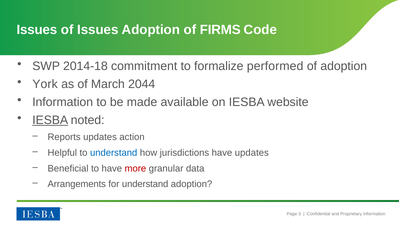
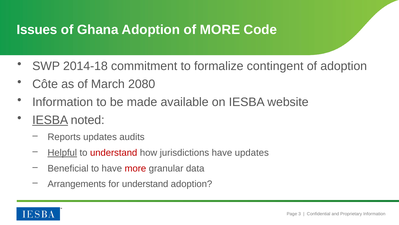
of Issues: Issues -> Ghana (98, 30)
of FIRMS: FIRMS -> MORE (220, 30)
performed: performed -> contingent (275, 66)
York: York -> Côte (45, 84)
2044: 2044 -> 2080 (142, 84)
action: action -> audits (132, 137)
Helpful underline: none -> present (62, 152)
understand colour: blue -> red (114, 152)
